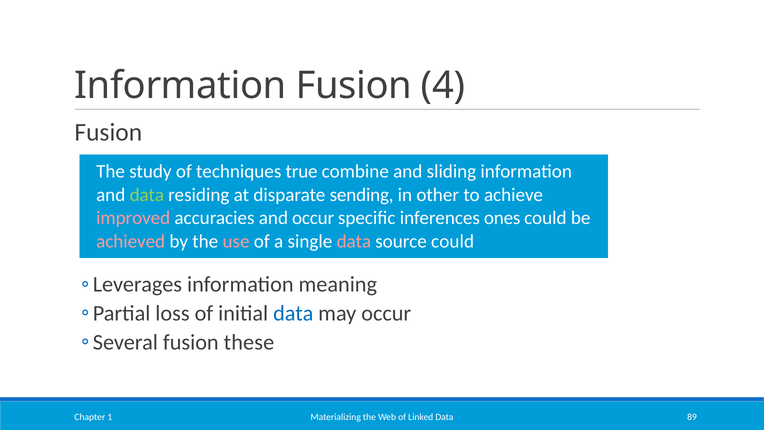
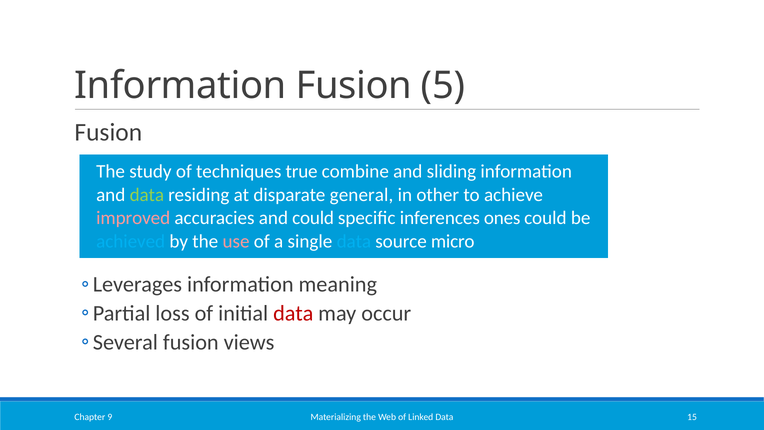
4: 4 -> 5 (443, 86)
sending: sending -> general (362, 195)
and occur: occur -> could (313, 218)
achieved colour: pink -> light blue (131, 241)
data colour: pink -> light blue (354, 241)
source could: could -> micro (453, 241)
data colour: blue -> red (293, 313)
these: these -> views (249, 342)
89: 89 -> 15 (692, 417)
1: 1 -> 9 (110, 417)
